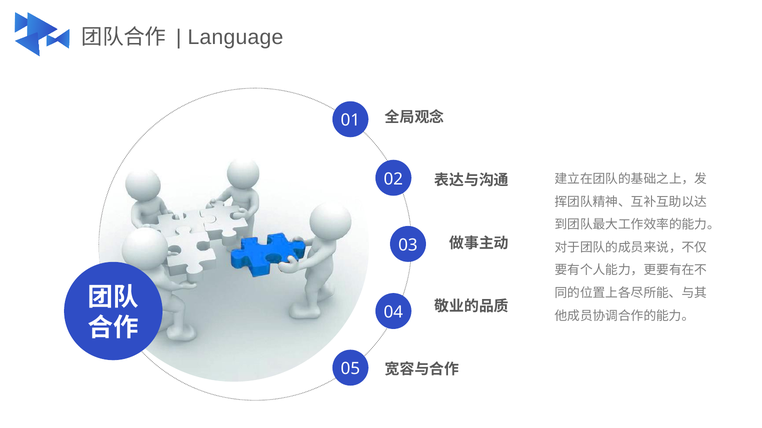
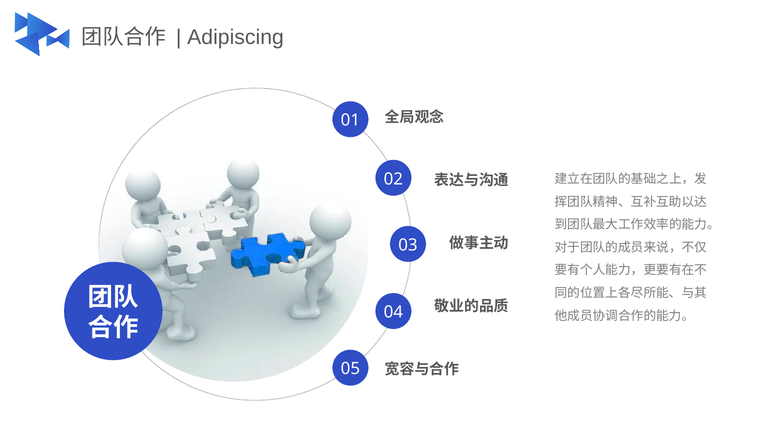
Language: Language -> Adipiscing (236, 38)
